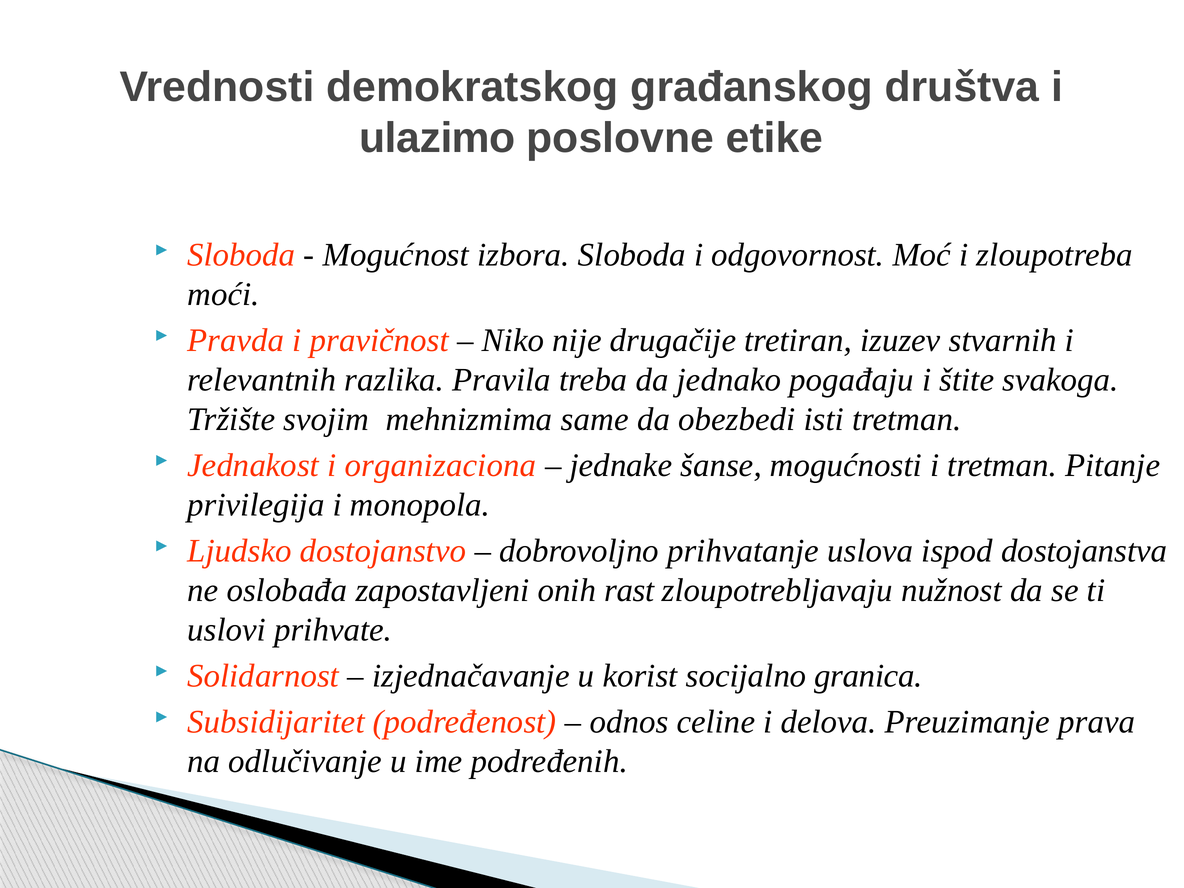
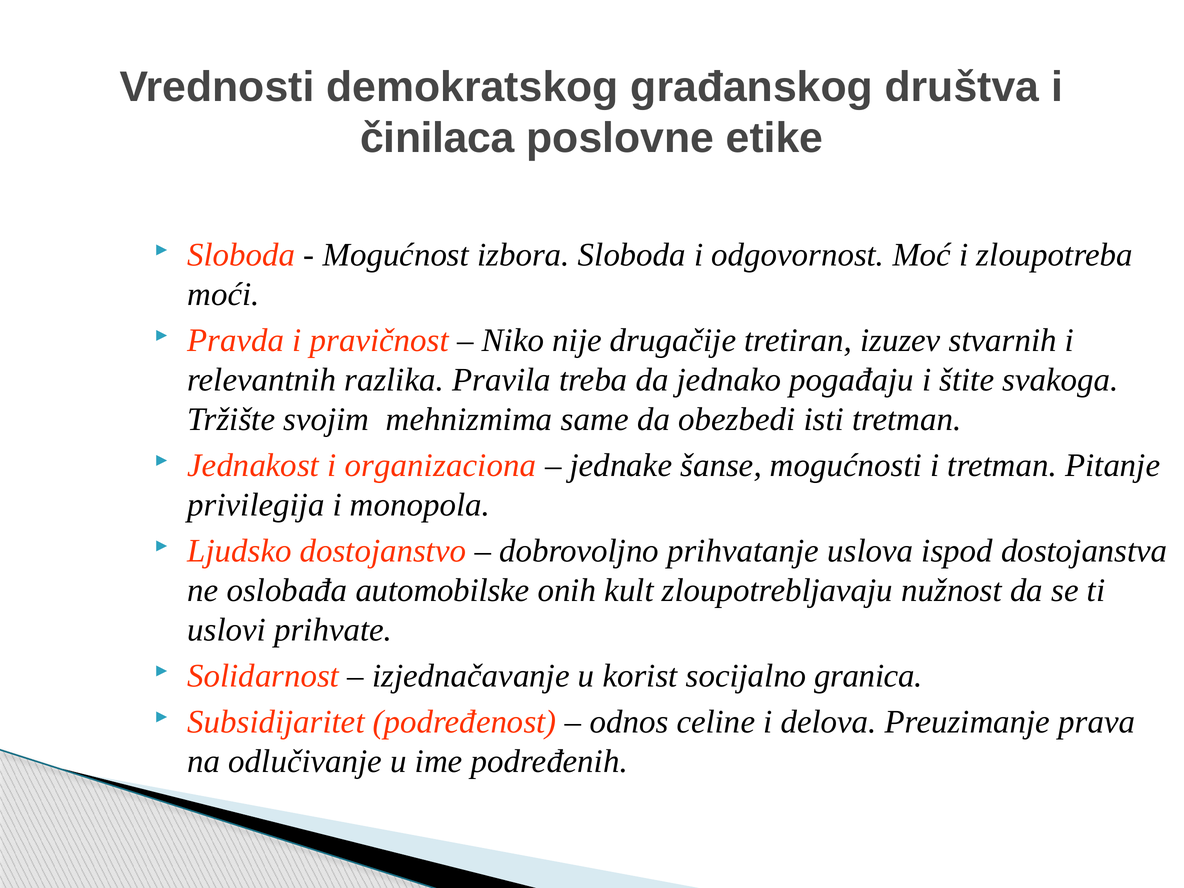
ulazimo: ulazimo -> činilaca (437, 138)
zapostavljeni: zapostavljeni -> automobilske (443, 590)
rast: rast -> kult (629, 590)
